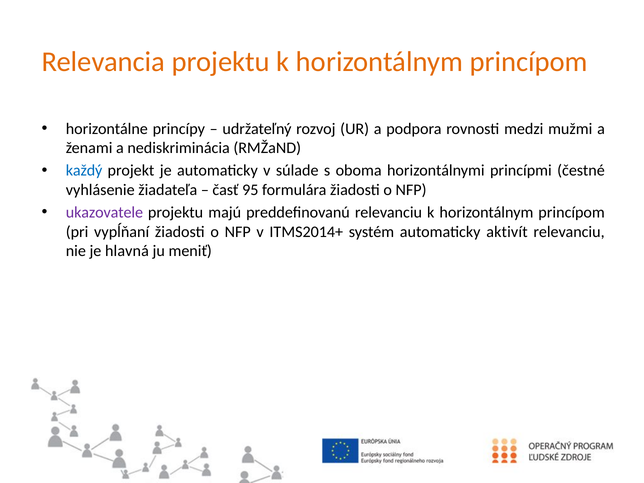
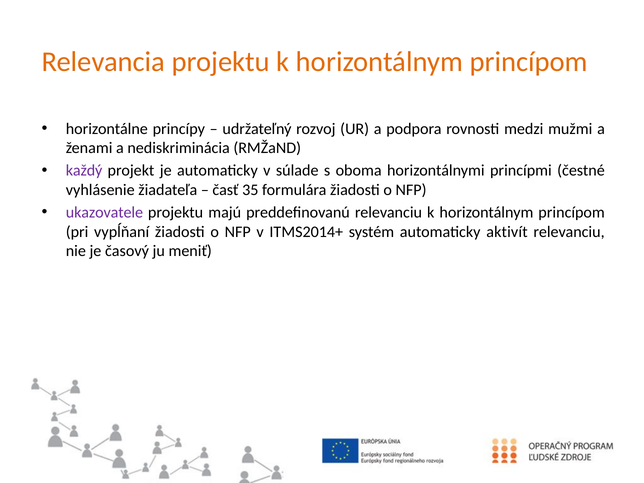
každý colour: blue -> purple (84, 171)
95: 95 -> 35 (250, 190)
hlavná: hlavná -> časový (127, 251)
